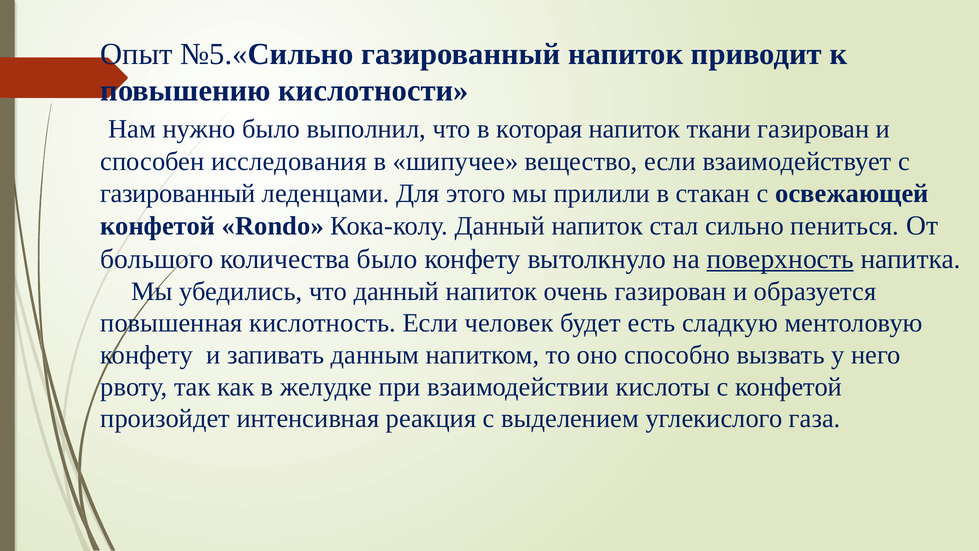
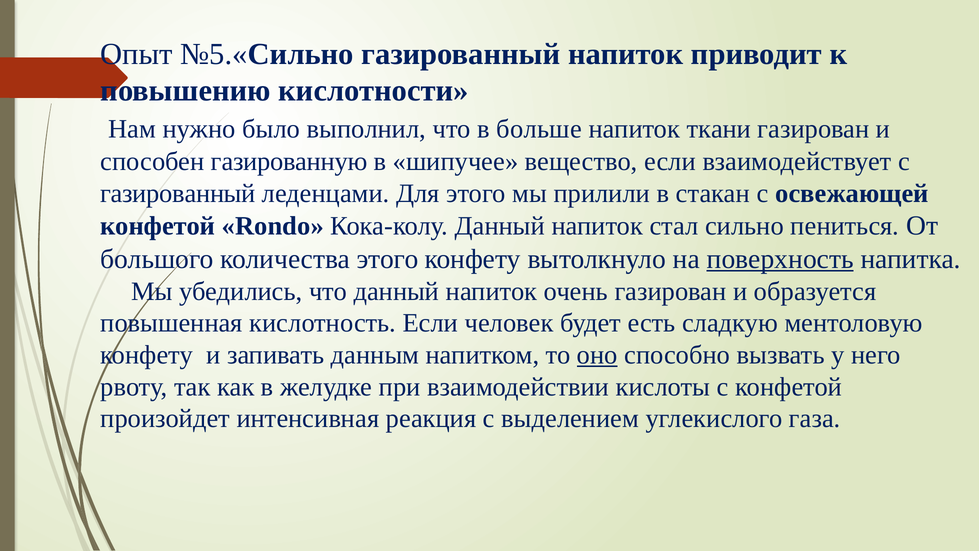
которая: которая -> больше (539, 129)
исследования: исследования -> газированную (289, 161)
количества было: было -> этого (388, 259)
оно underline: none -> present (597, 355)
